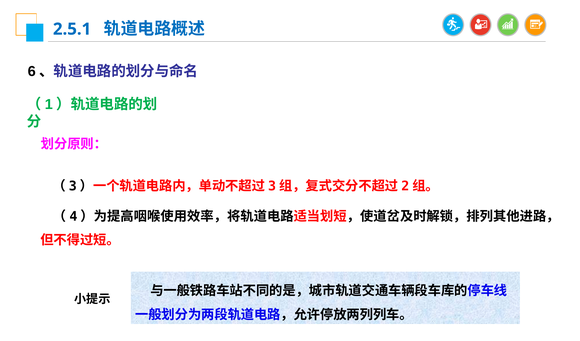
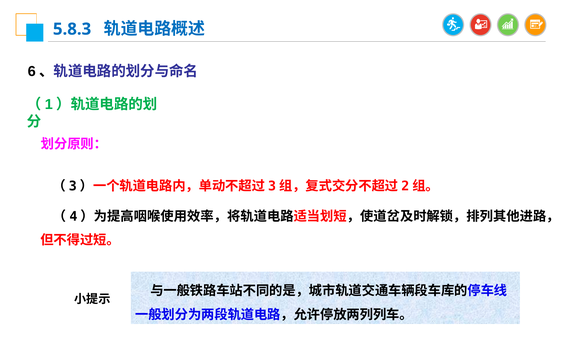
2.5.1: 2.5.1 -> 5.8.3 (72, 29)
